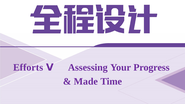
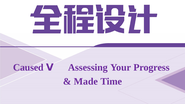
Efforts: Efforts -> Caused (28, 67)
